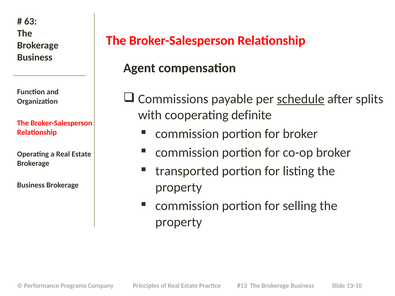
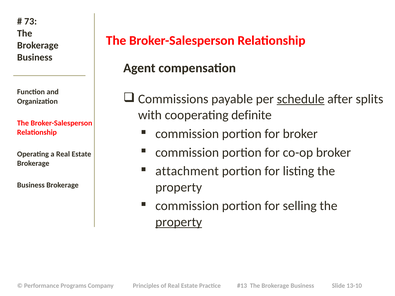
63: 63 -> 73 (31, 21)
transported: transported -> attachment (187, 171)
property underline: none -> present (179, 222)
